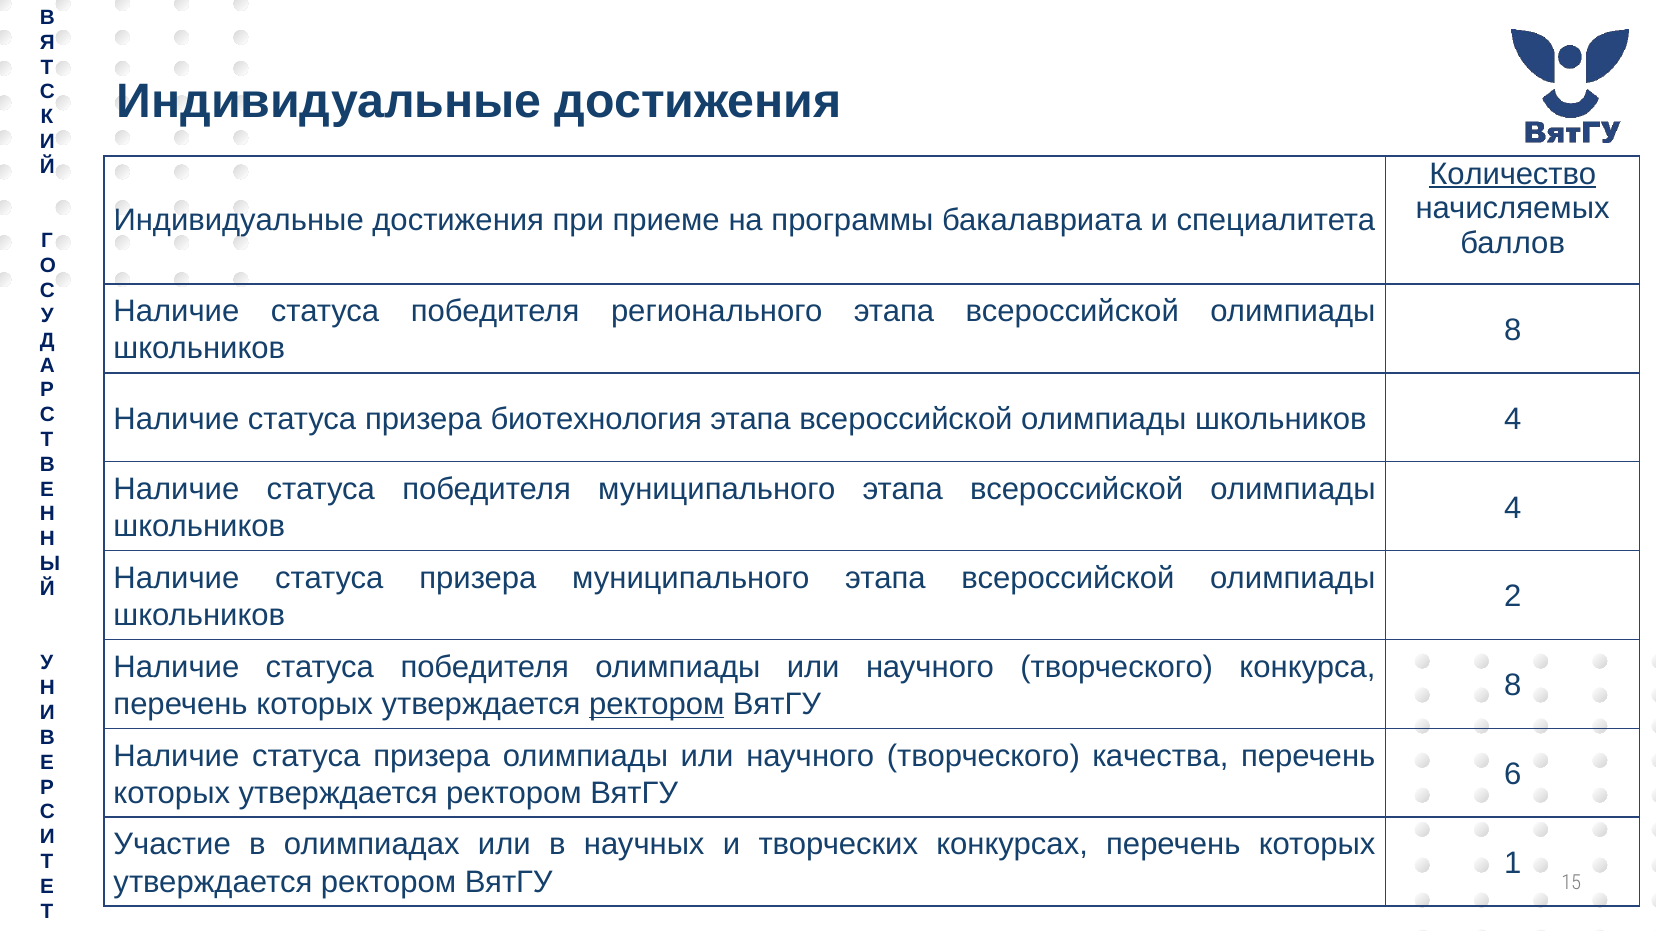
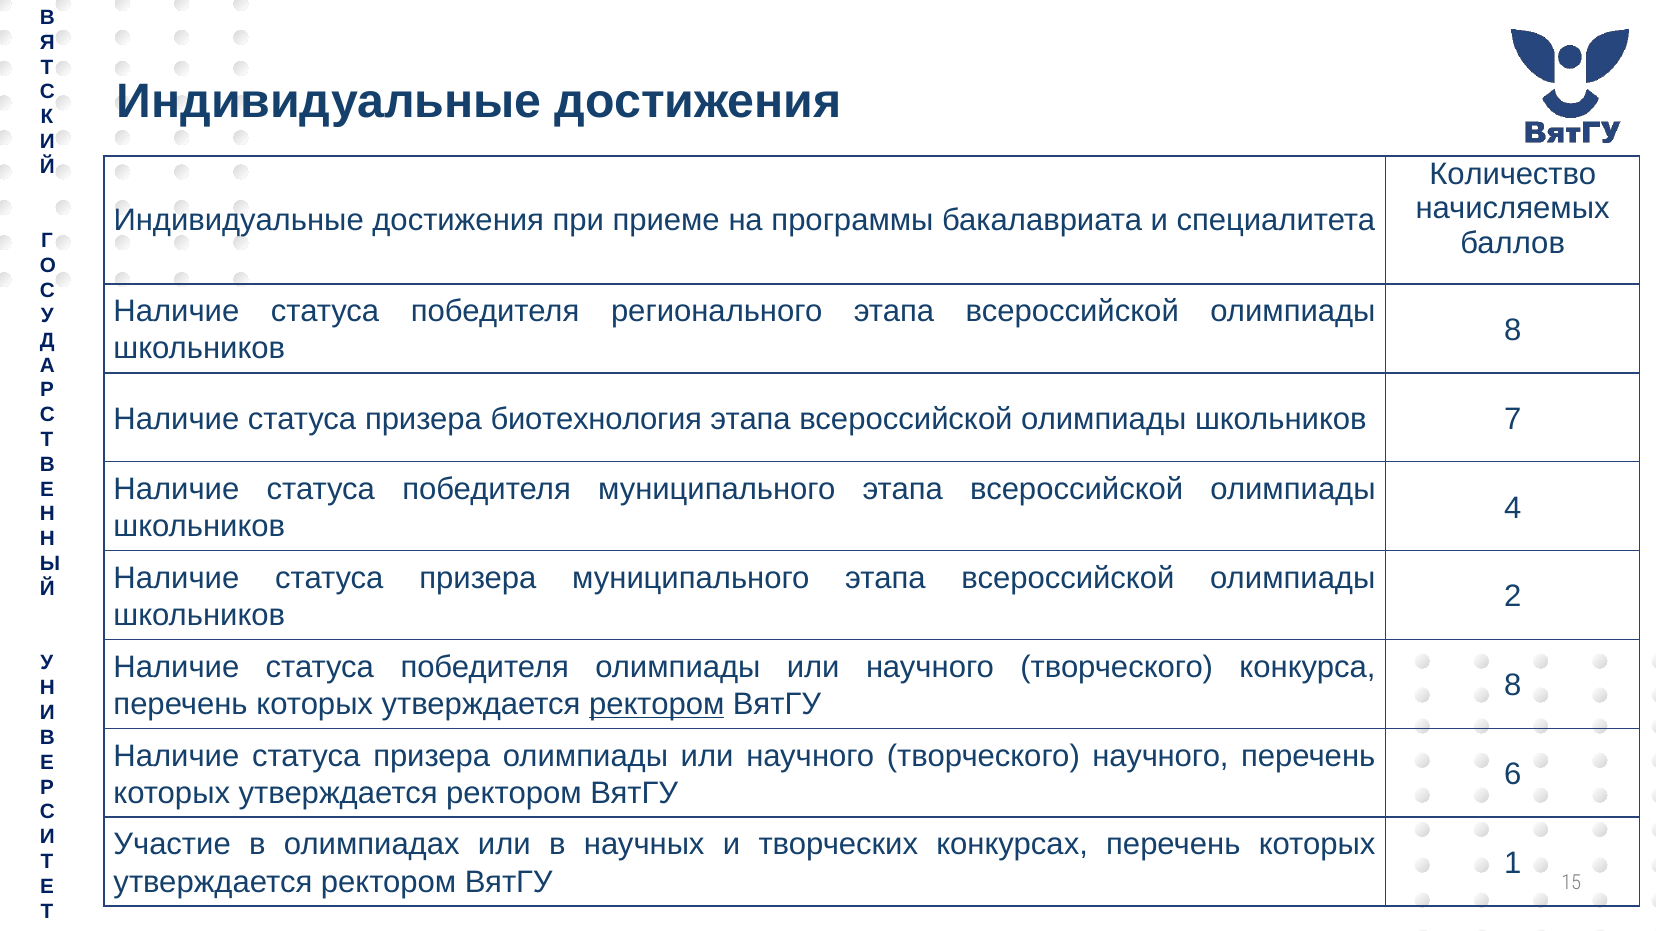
Количество underline: present -> none (1513, 174)
4: 4 -> 7 (1513, 419)
творческого качества: качества -> научного (1160, 756)
